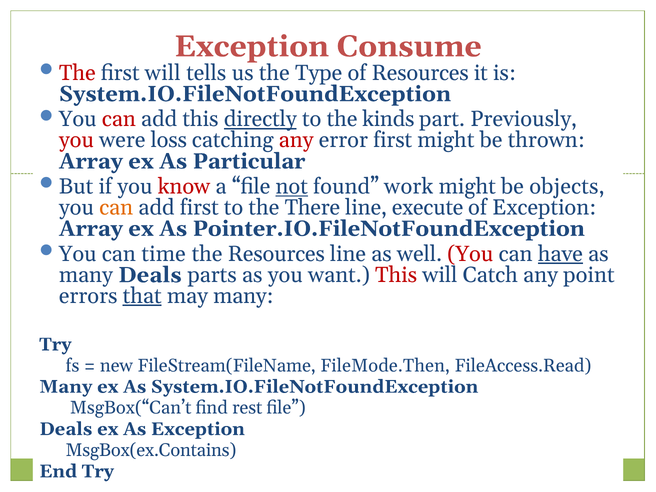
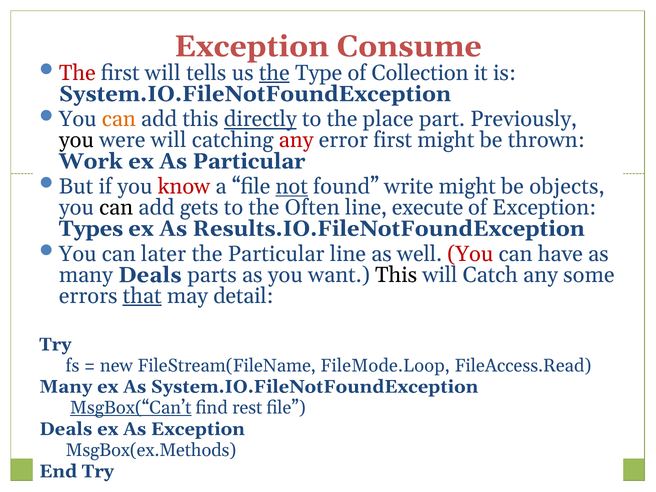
the underline: none -> present (274, 73)
of Resources: Resources -> Collection (420, 73)
can colour: red -> orange (119, 119)
kinds: kinds -> place (388, 119)
you colour: red -> black (76, 140)
were loss: loss -> will (169, 140)
Array: Array -> Work (91, 161)
work: work -> write (409, 187)
can colour: orange -> black (116, 208)
add first: first -> gets (199, 208)
There: There -> Often (312, 208)
Array: Array -> Types (91, 229)
Pointer.IO.FileNotFoundException: Pointer.IO.FileNotFoundException -> Results.IO.FileNotFoundException (389, 229)
time: time -> later (164, 254)
the Resources: Resources -> Particular (276, 254)
have underline: present -> none (560, 254)
This colour: red -> black (396, 275)
point: point -> some (589, 275)
may many: many -> detail (243, 296)
FileMode.Then: FileMode.Then -> FileMode.Loop (385, 366)
MsgBox(“Can’t underline: none -> present (131, 408)
MsgBox(ex.Contains: MsgBox(ex.Contains -> MsgBox(ex.Methods (151, 450)
